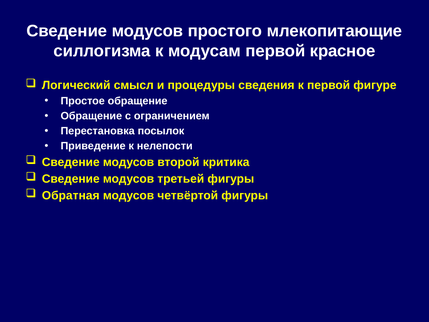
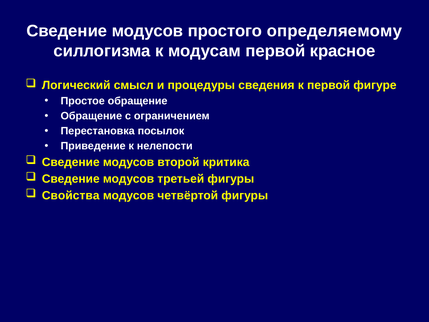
млекопитающие: млекопитающие -> определяемому (334, 31)
Обратная: Обратная -> Свойства (71, 195)
